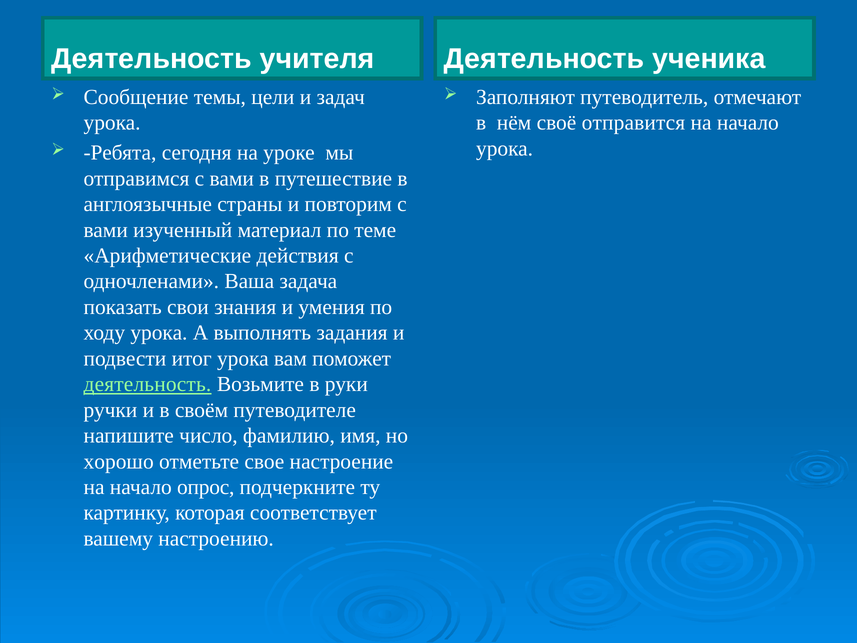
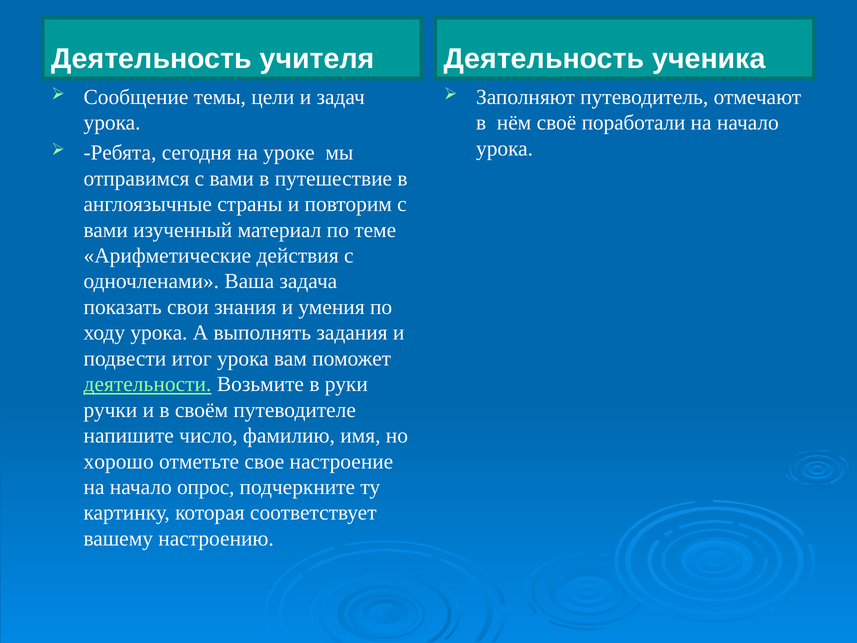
отправится: отправится -> поработали (634, 123)
деятельность: деятельность -> деятельности (148, 384)
